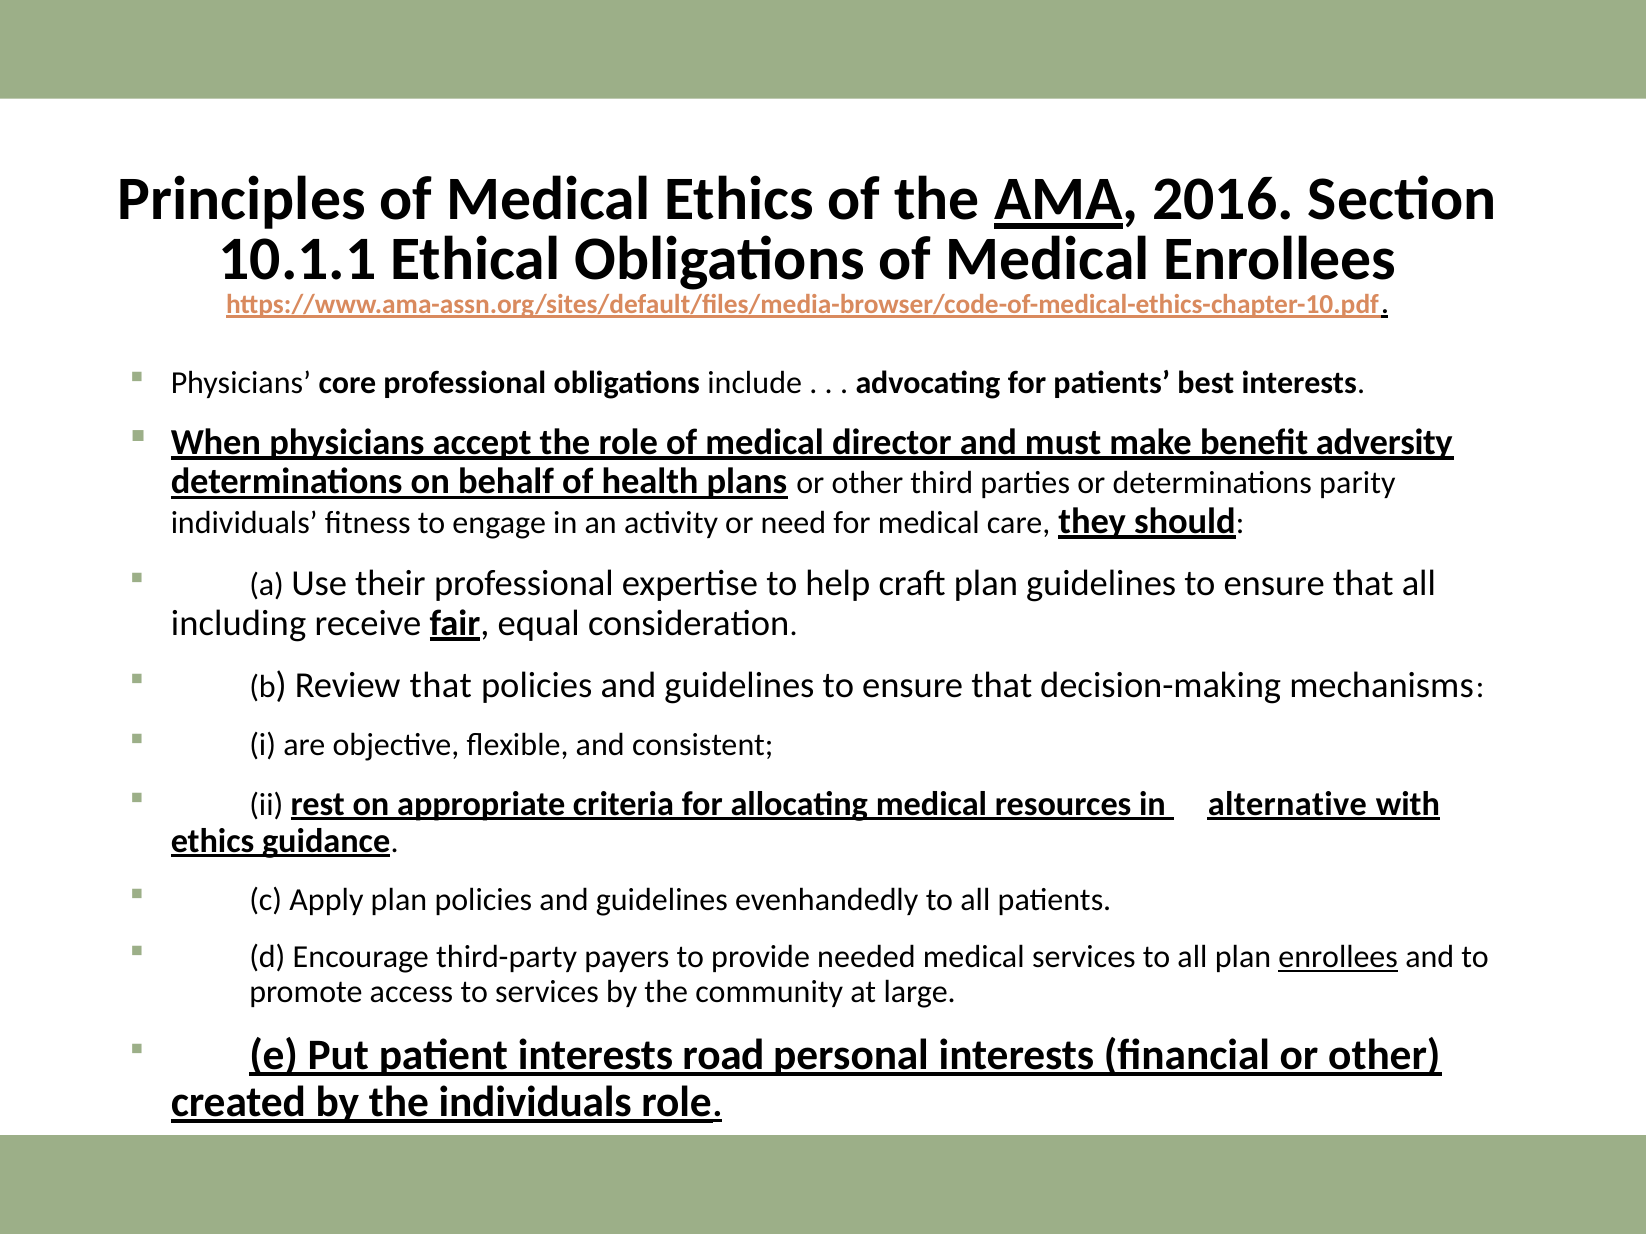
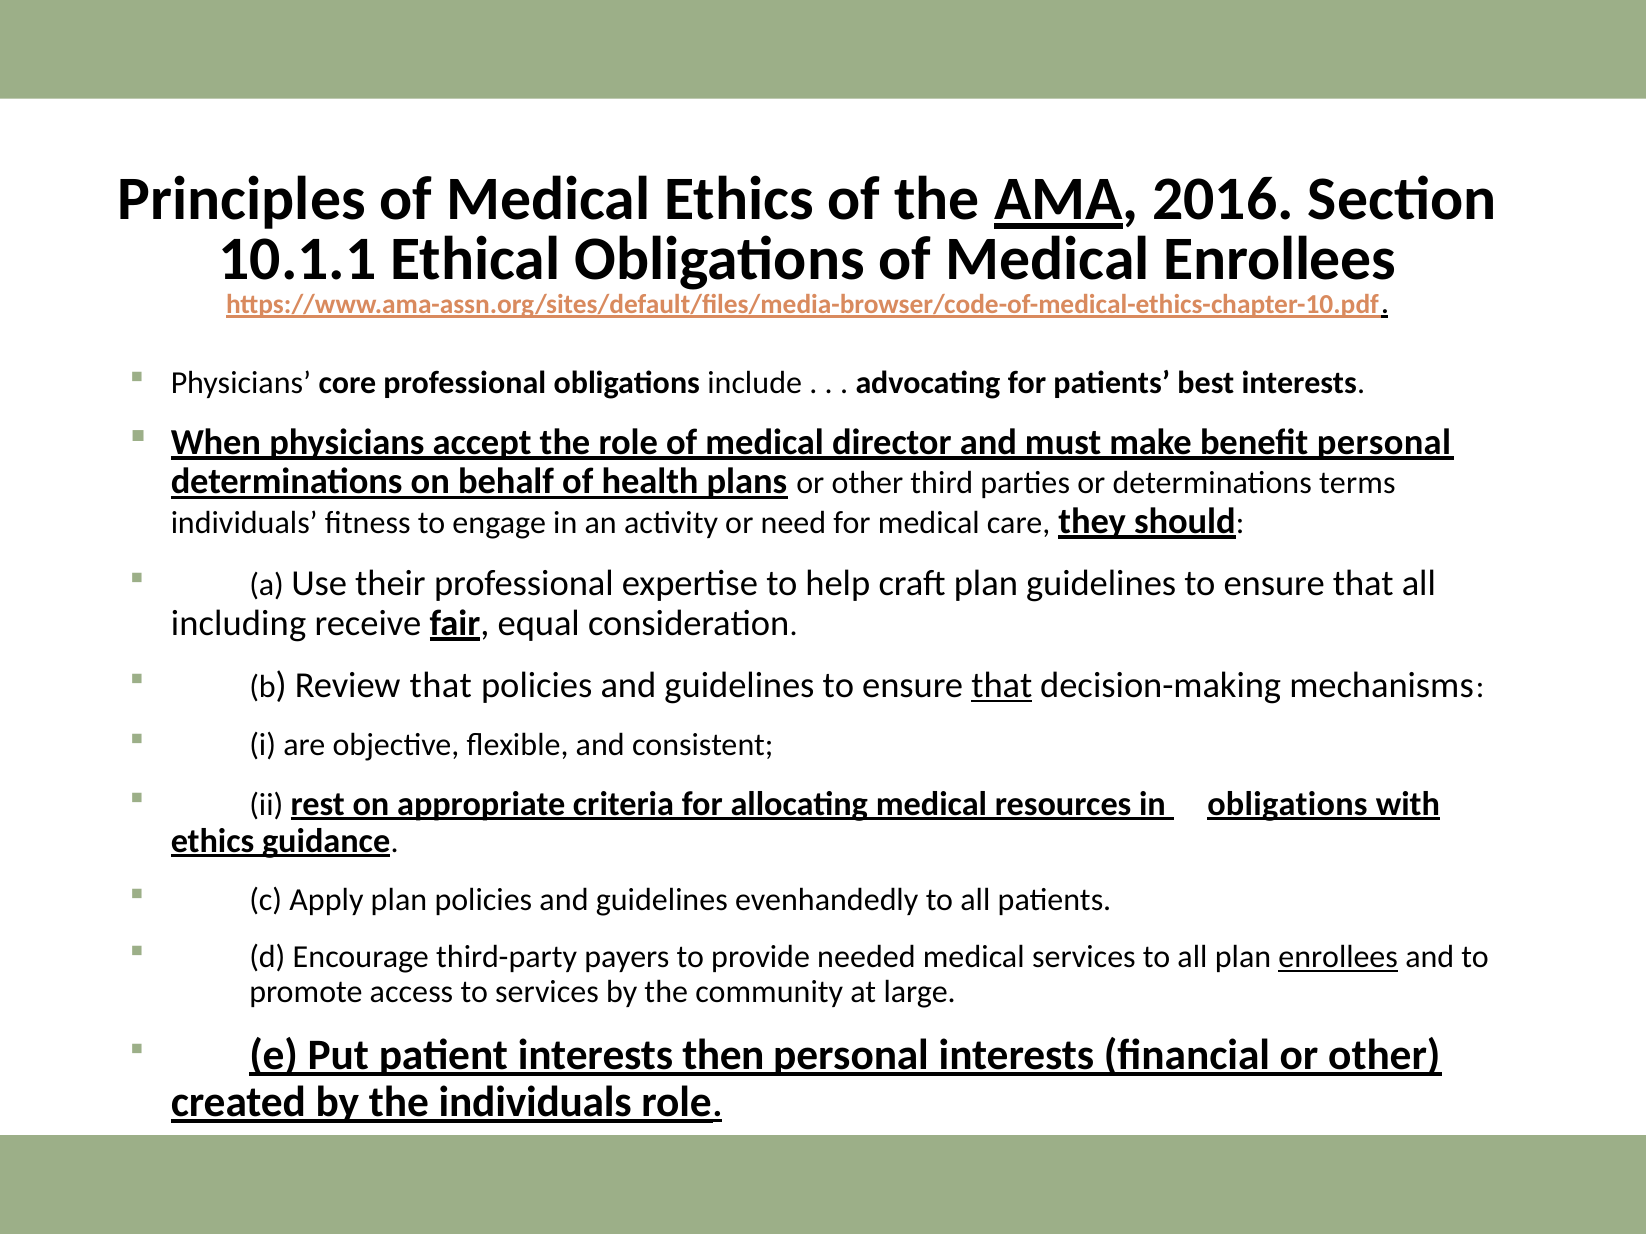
benefit adversity: adversity -> personal (1384, 442)
parity: parity -> terms (1357, 483)
that underline: none -> present (1002, 686)
in alternative: alternative -> obligations (1287, 804)
road: road -> then (723, 1056)
